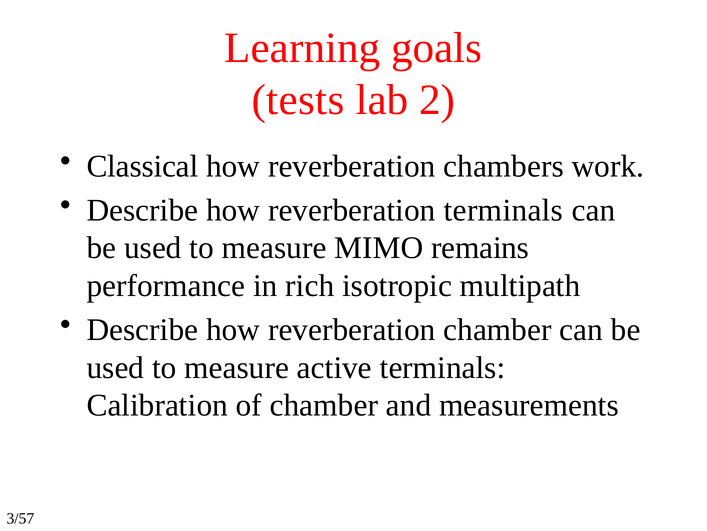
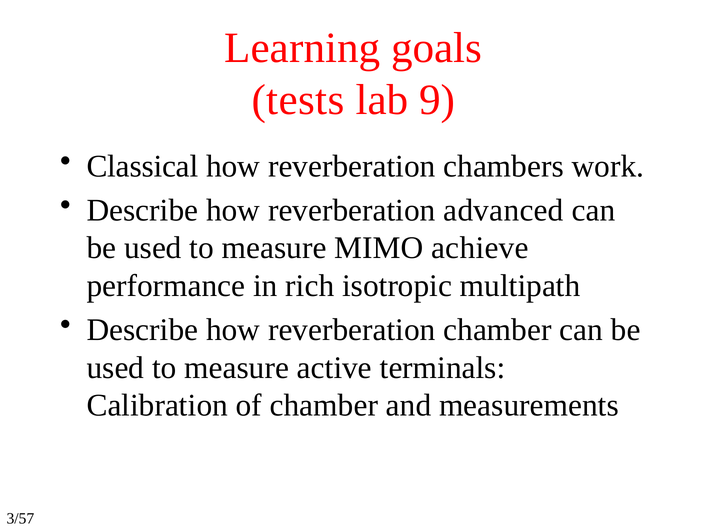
2: 2 -> 9 (437, 100)
reverberation terminals: terminals -> advanced (503, 210)
remains: remains -> achieve (480, 248)
